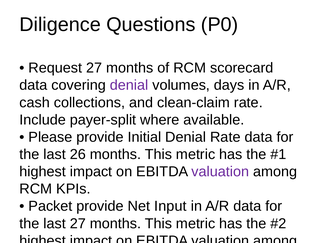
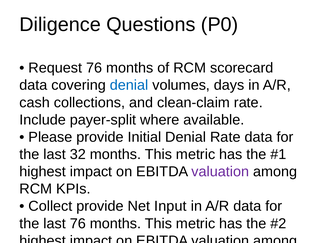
Request 27: 27 -> 76 (94, 68)
denial colour: purple -> blue (129, 85)
26: 26 -> 32 (78, 154)
Packet: Packet -> Collect (50, 206)
last 27: 27 -> 76 (78, 224)
